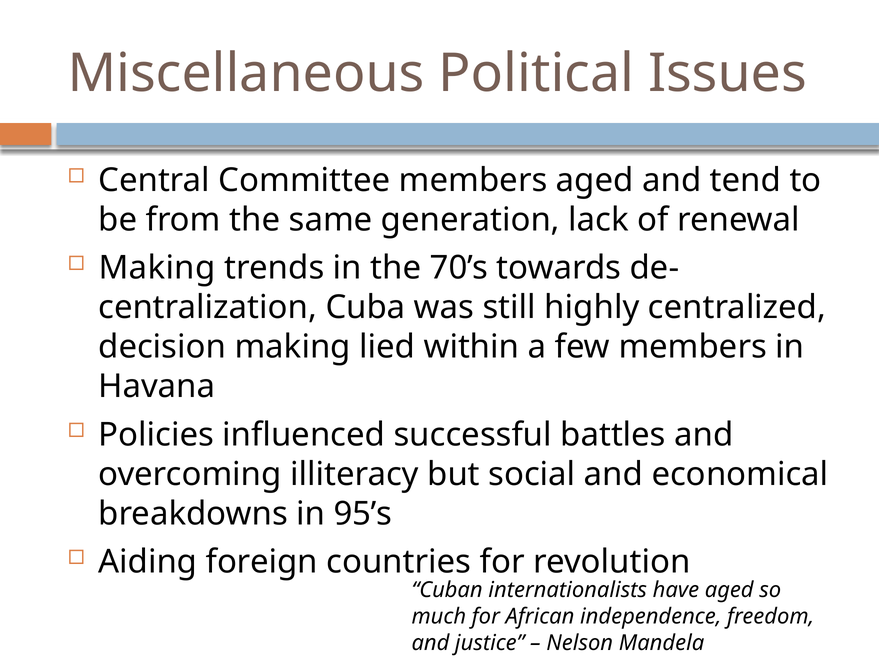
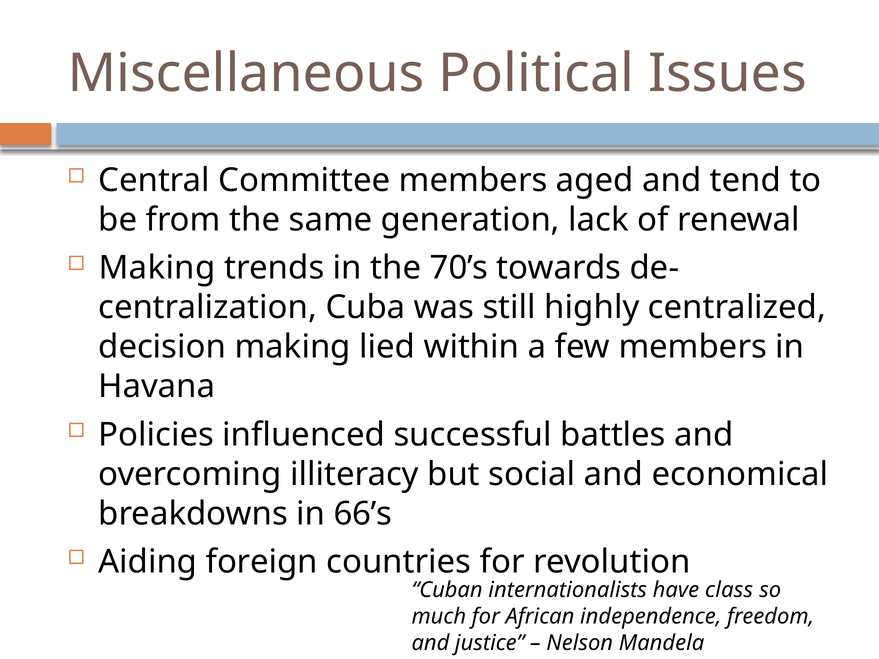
95’s: 95’s -> 66’s (363, 514)
have aged: aged -> class (729, 590)
